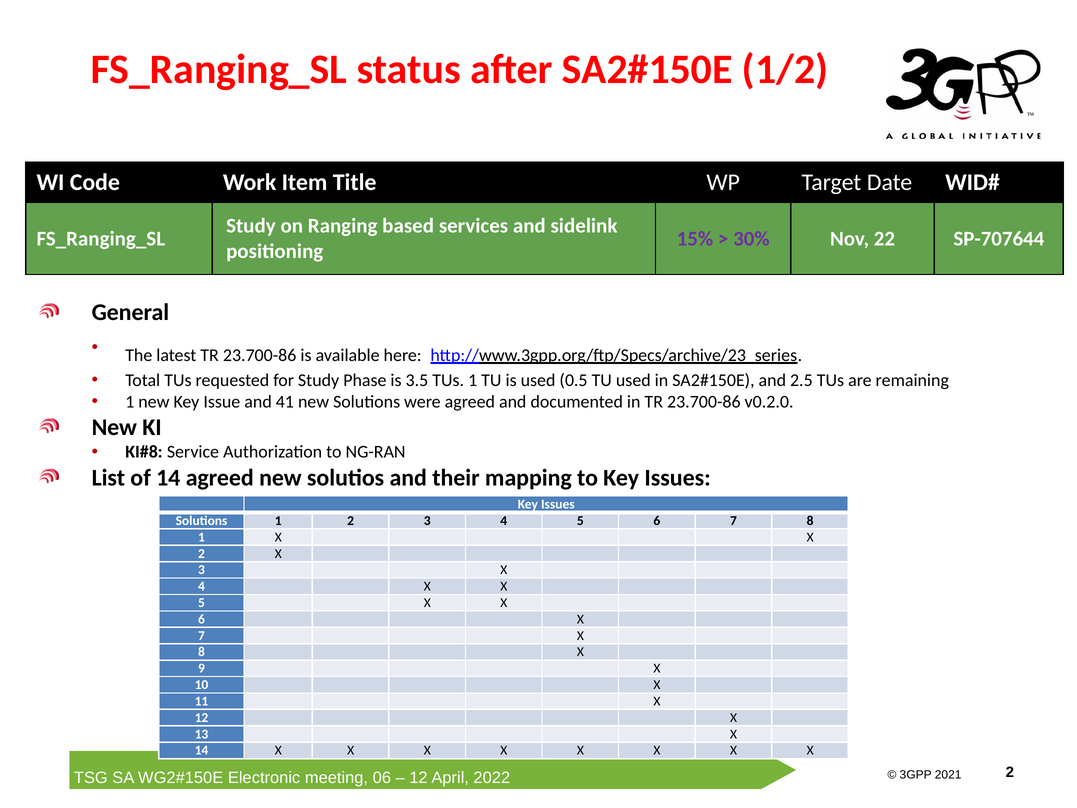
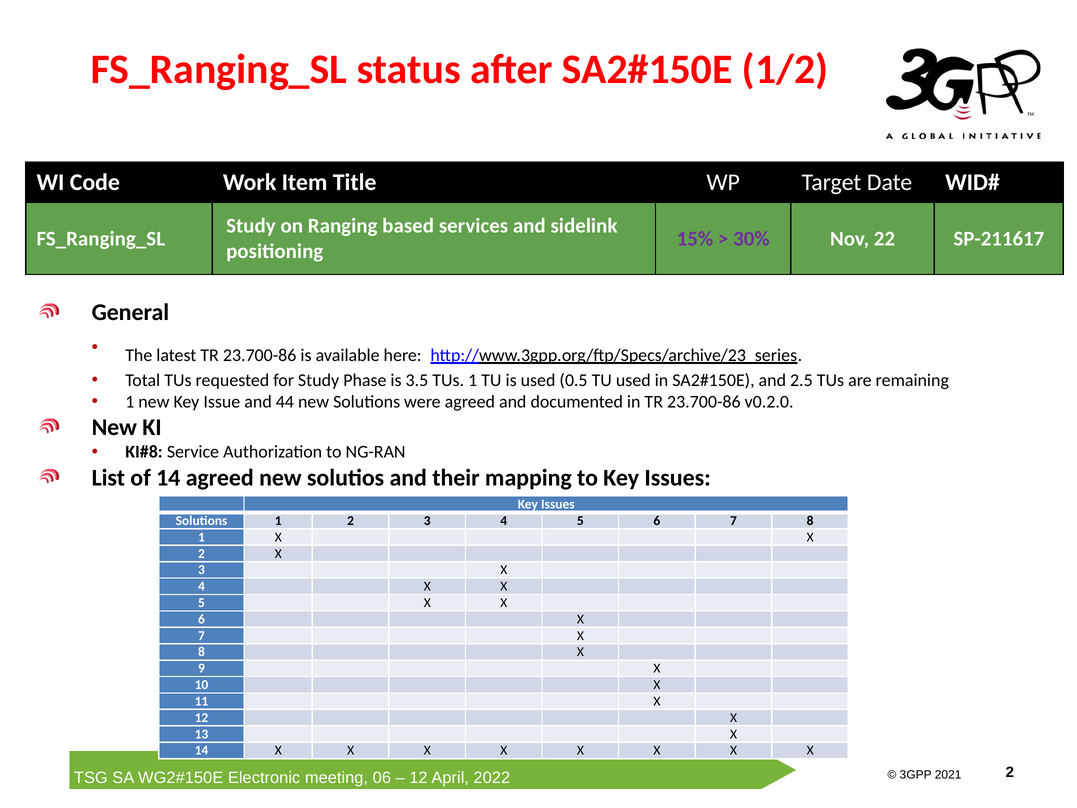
SP-707644: SP-707644 -> SP-211617 (999, 239)
41: 41 -> 44 (285, 402)
